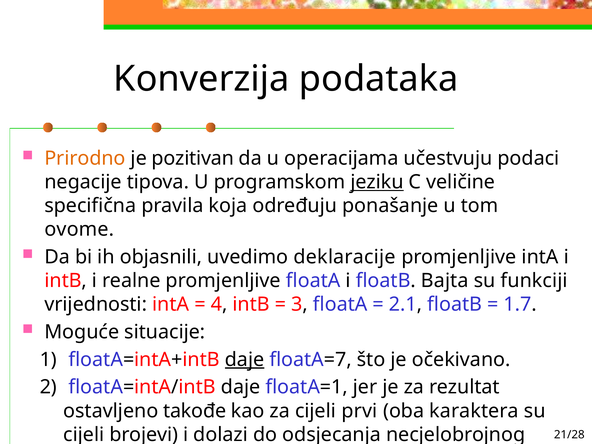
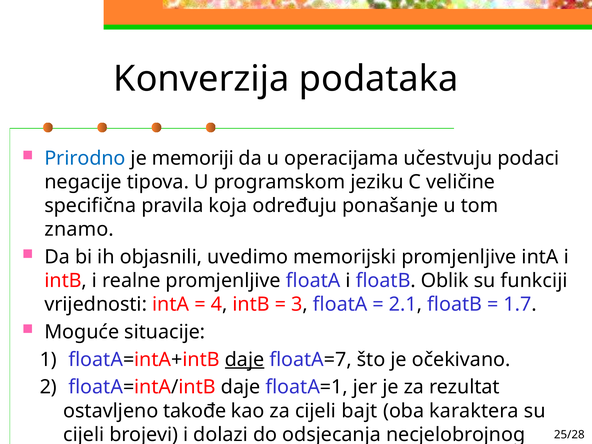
Prirodno colour: orange -> blue (85, 158)
pozitivan: pozitivan -> memoriji (193, 158)
jeziku underline: present -> none (377, 182)
ovome: ovome -> znamo (79, 229)
deklaracije: deklaracije -> memorijski (345, 257)
Bajta: Bajta -> Oblik (445, 281)
prvi: prvi -> bajt (359, 411)
21/28: 21/28 -> 25/28 (569, 435)
